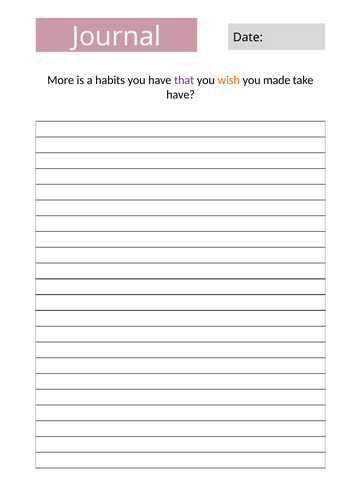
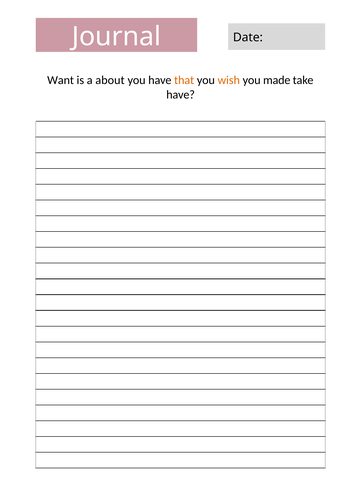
More: More -> Want (61, 80)
habits: habits -> about (110, 80)
that colour: purple -> orange (184, 80)
